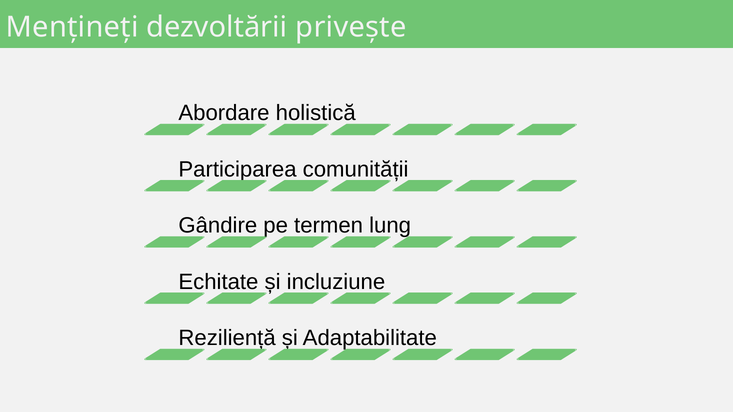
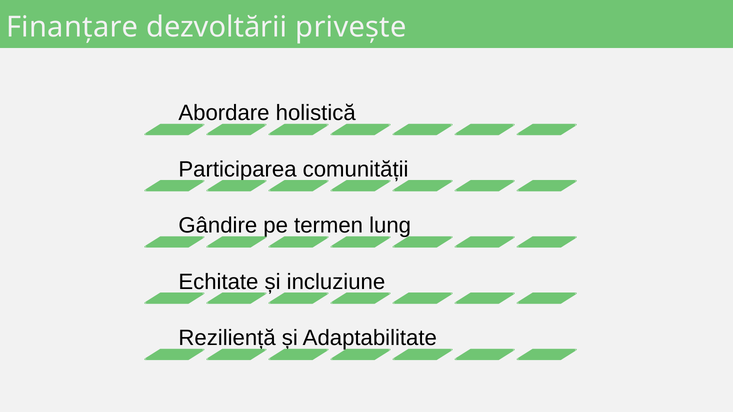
Mențineți: Mențineți -> Finanțare (72, 27)
